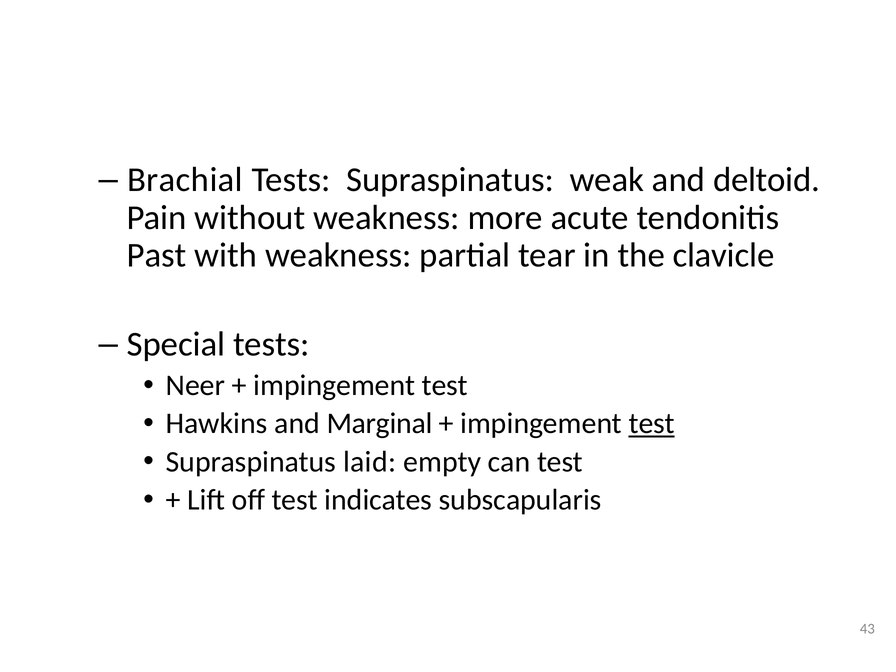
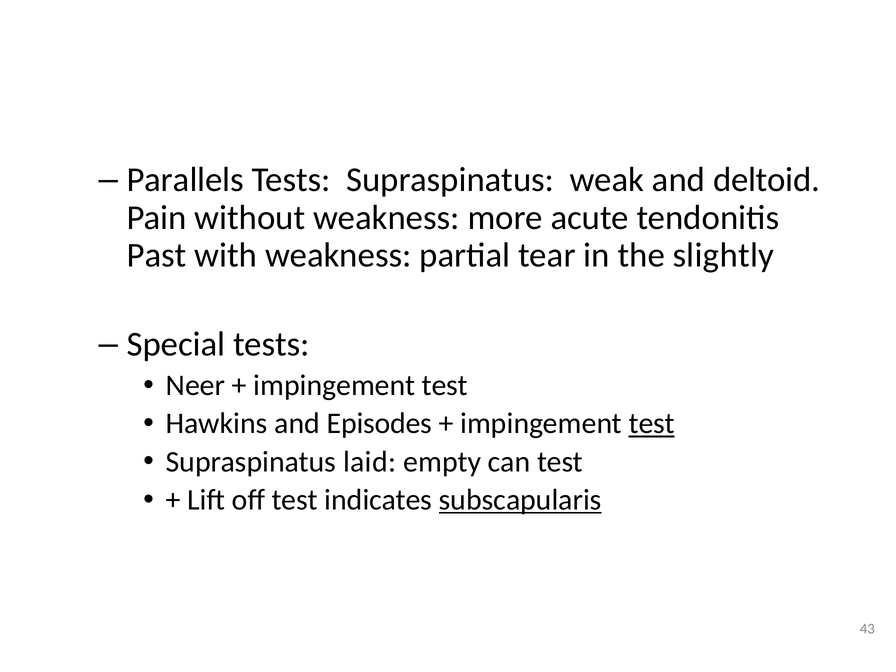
Brachial: Brachial -> Parallels (185, 180)
clavicle: clavicle -> slightly (723, 255)
Marginal: Marginal -> Episodes (379, 424)
subscapularis underline: none -> present (520, 500)
